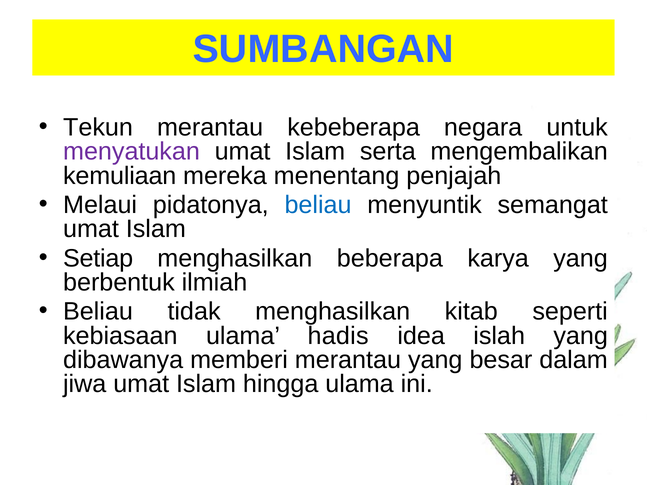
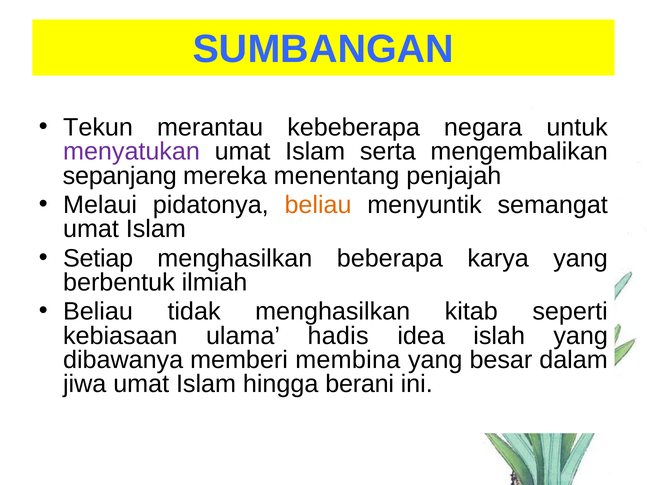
kemuliaan: kemuliaan -> sepanjang (120, 176)
beliau colour: blue -> orange (318, 205)
memberi merantau: merantau -> membina (348, 360)
hingga ulama: ulama -> berani (360, 384)
